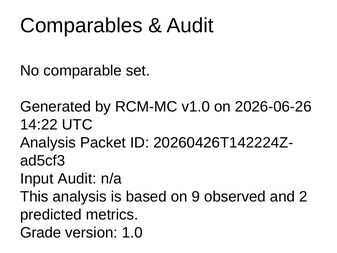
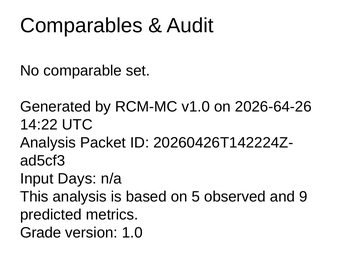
2026-06-26: 2026-06-26 -> 2026-64-26 (273, 107)
Input Audit: Audit -> Days (77, 179)
9: 9 -> 5 (196, 197)
2: 2 -> 9 (303, 197)
